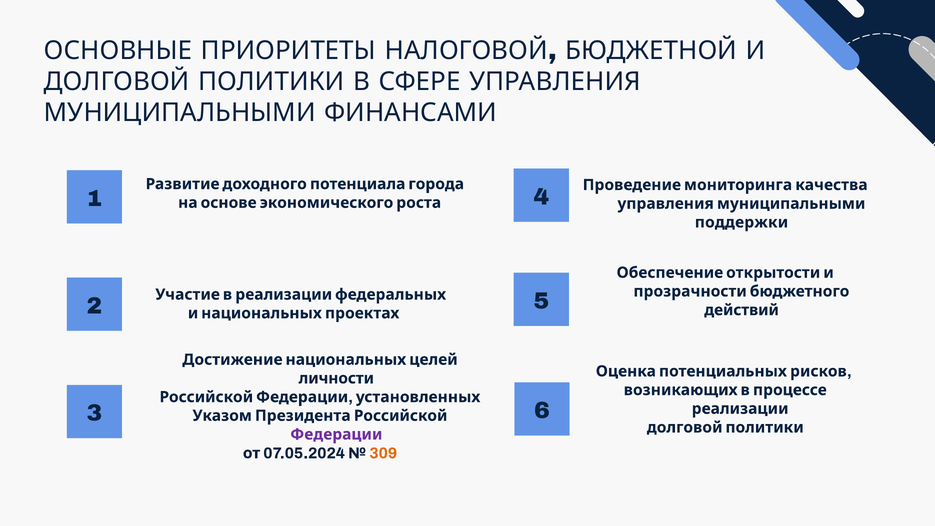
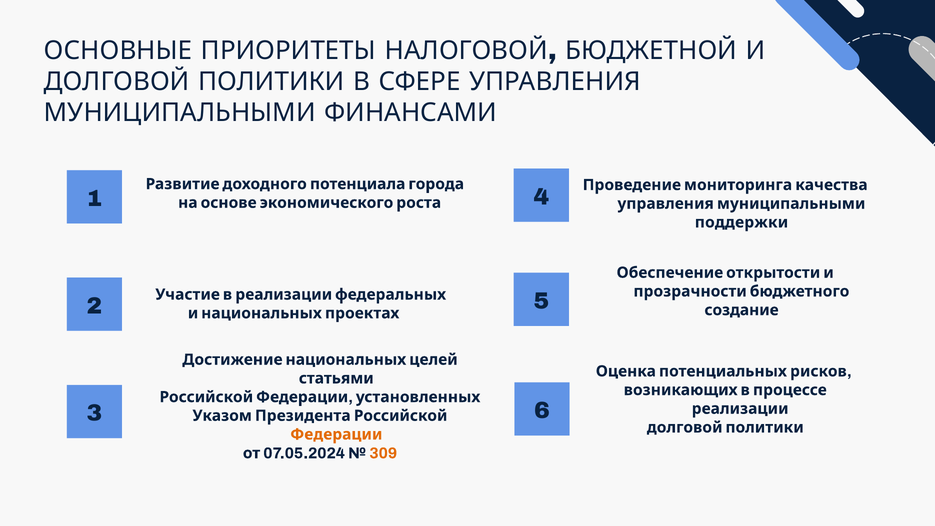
действий: действий -> создание (742, 310)
личности: личности -> статьями (336, 378)
Федерации colour: purple -> orange (336, 434)
